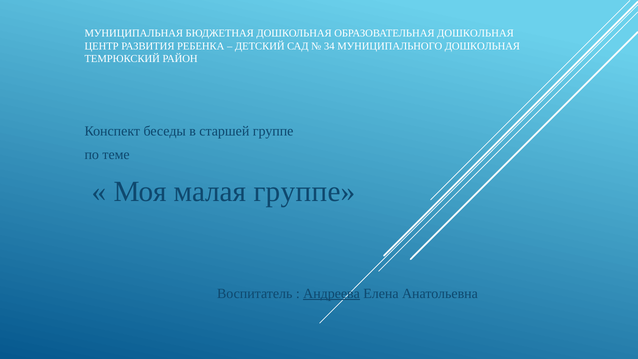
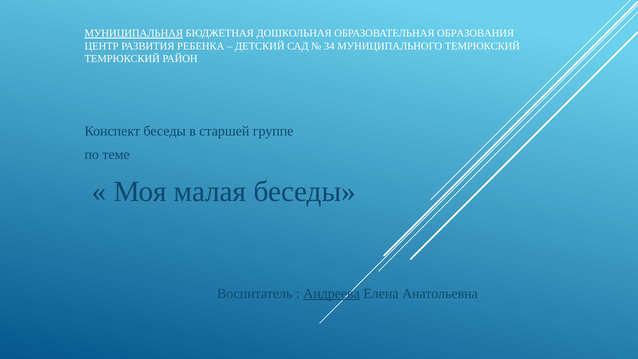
МУНИЦИПАЛЬНАЯ underline: none -> present (134, 33)
ОБРАЗОВАТЕЛЬНАЯ ДОШКОЛЬНАЯ: ДОШКОЛЬНАЯ -> ОБРАЗОВАНИЯ (476, 33)
МУНИЦИПАЛЬНОГО ДОШКОЛЬНАЯ: ДОШКОЛЬНАЯ -> ТЕМРЮКСКИЙ (482, 46)
малая группе: группе -> беседы (305, 191)
